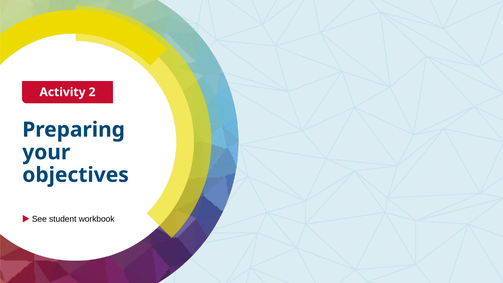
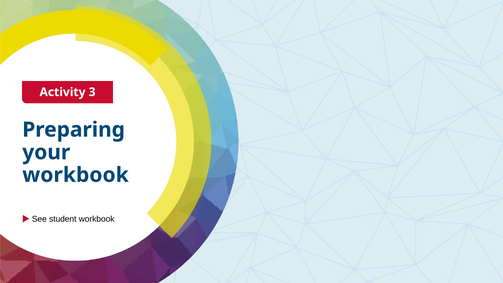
2: 2 -> 3 (92, 92)
objectives: objectives -> workbook (75, 175)
